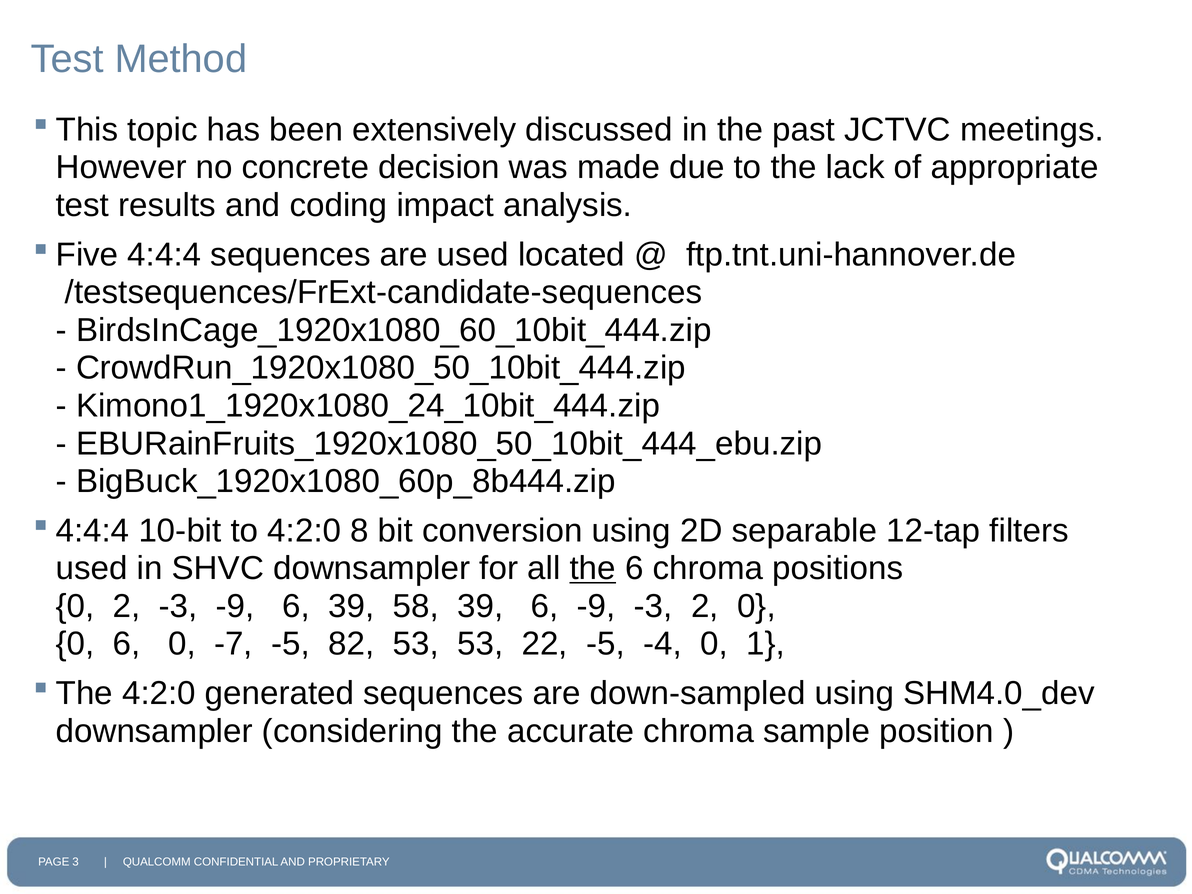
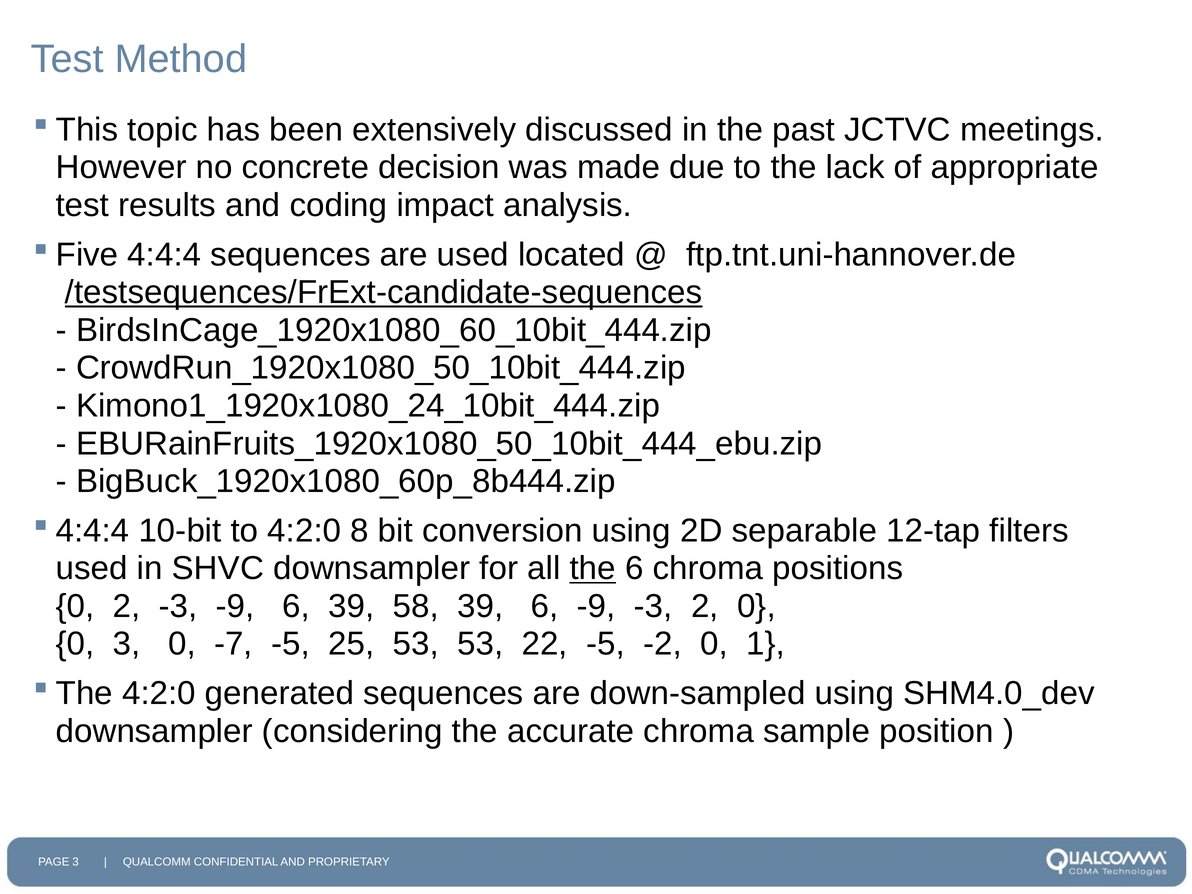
/testsequences/FrExt-candidate-sequences underline: none -> present (384, 292)
0 6: 6 -> 3 (127, 644)
82: 82 -> 25 (351, 644)
-4: -4 -> -2 (662, 644)
